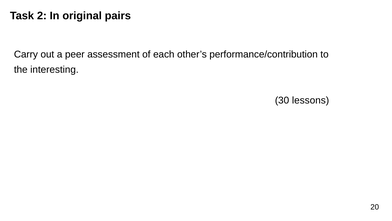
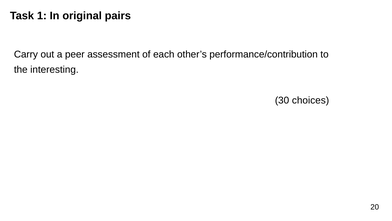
2: 2 -> 1 (42, 16)
lessons: lessons -> choices (311, 100)
